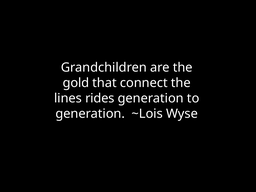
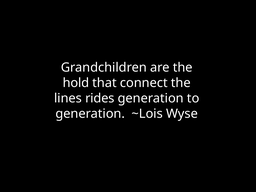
gold: gold -> hold (76, 83)
